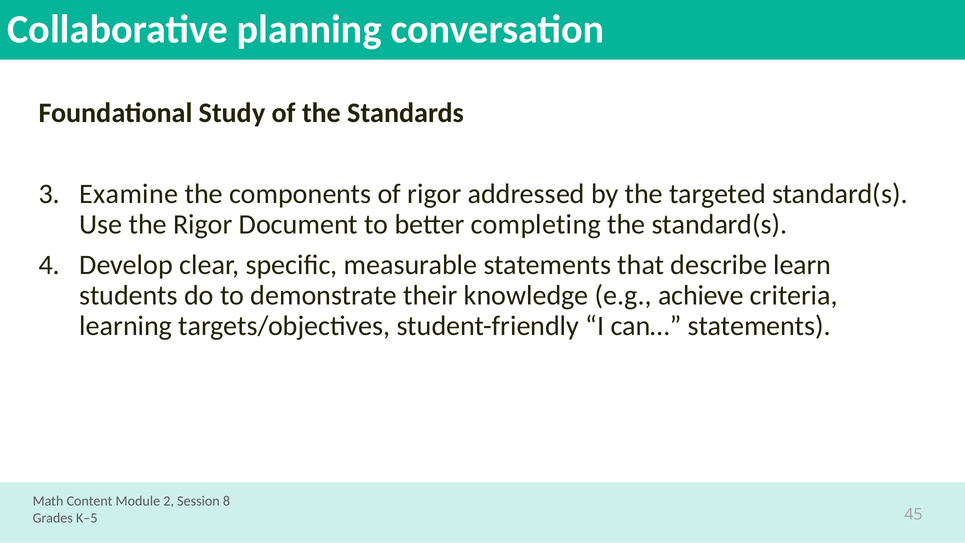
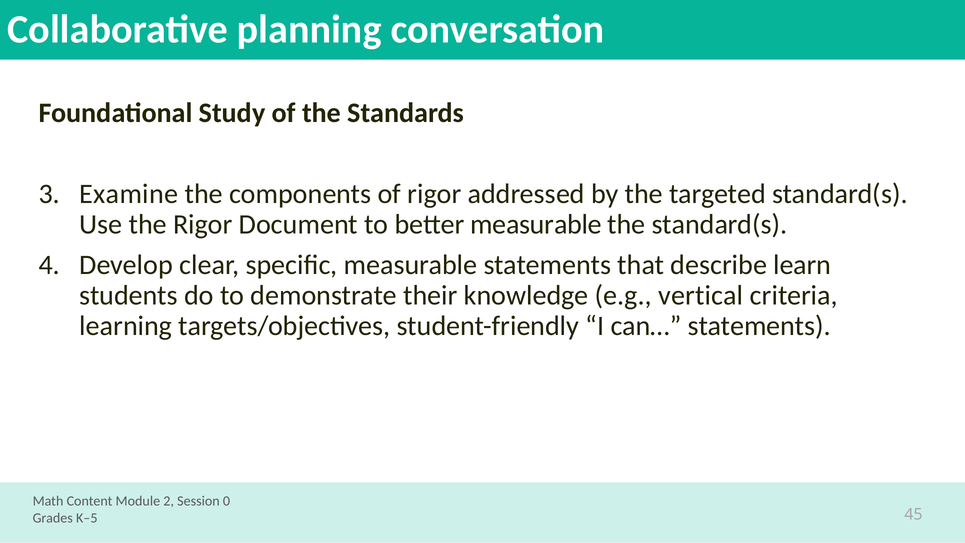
better completing: completing -> measurable (536, 224)
achieve: achieve -> vertical (701, 295)
8: 8 -> 0 (226, 501)
